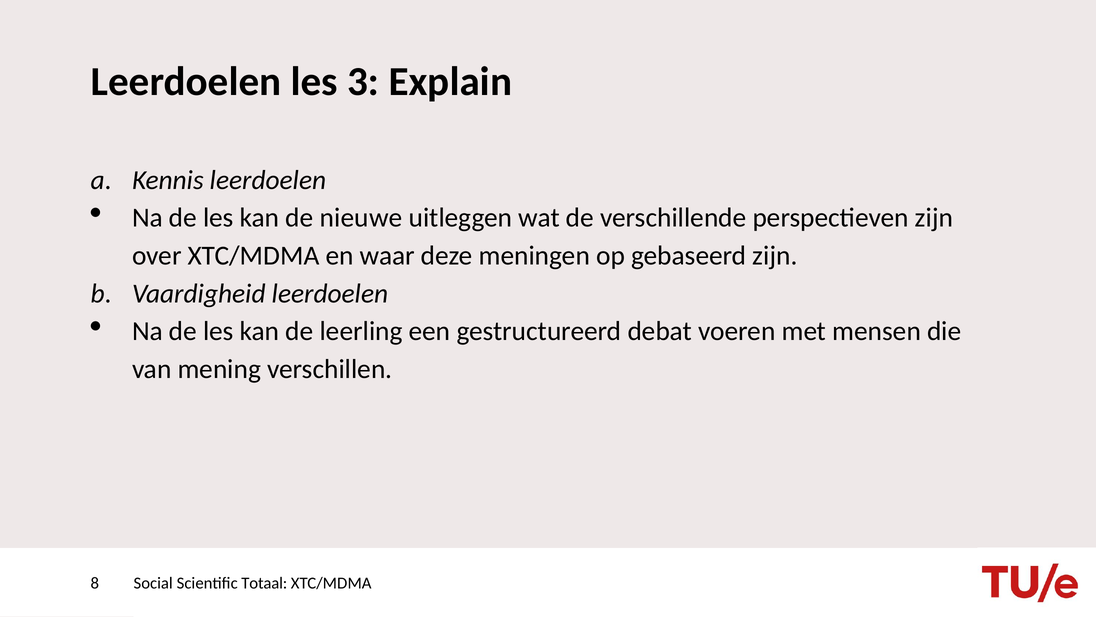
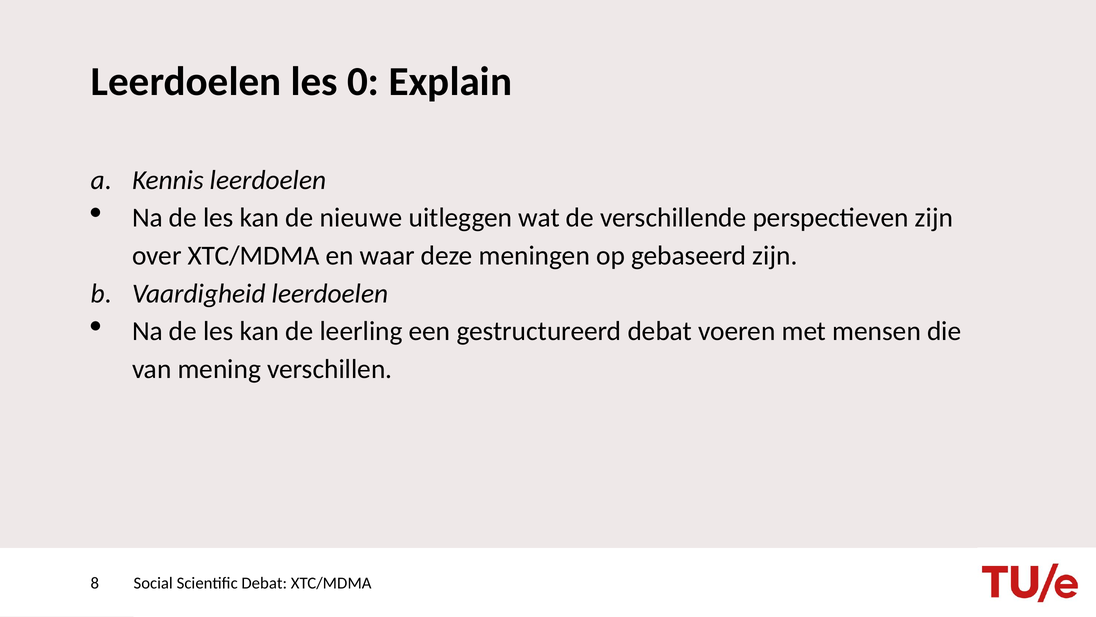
3: 3 -> 0 (363, 81)
Scientific Totaal: Totaal -> Debat (264, 583)
